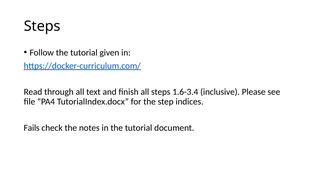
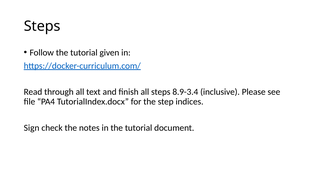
1.6-3.4: 1.6-3.4 -> 8.9-3.4 (185, 92)
Fails: Fails -> Sign (32, 128)
